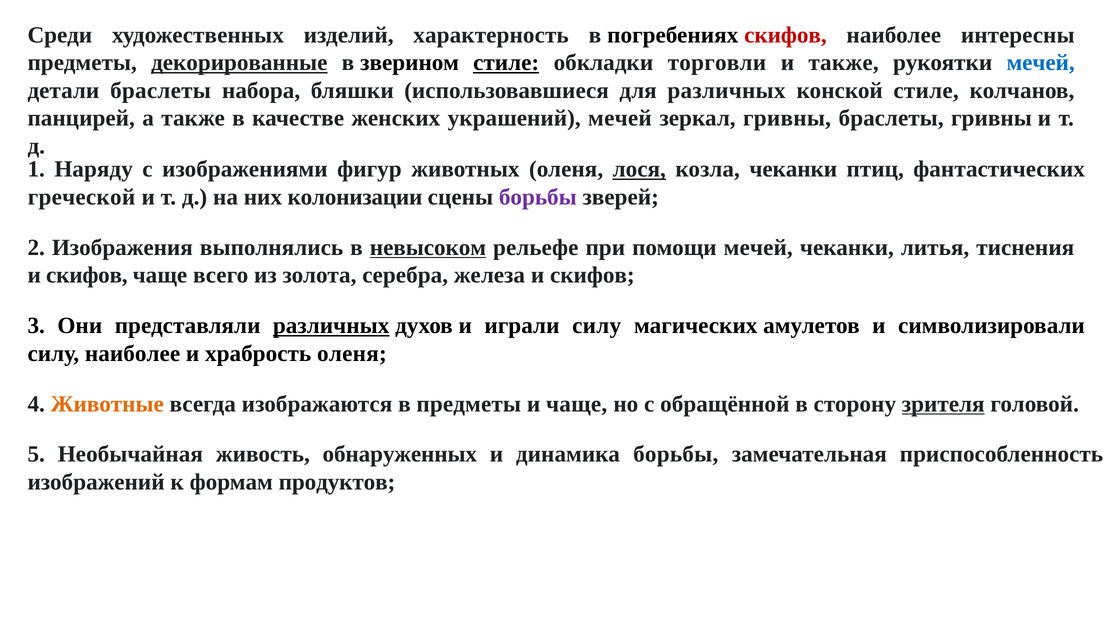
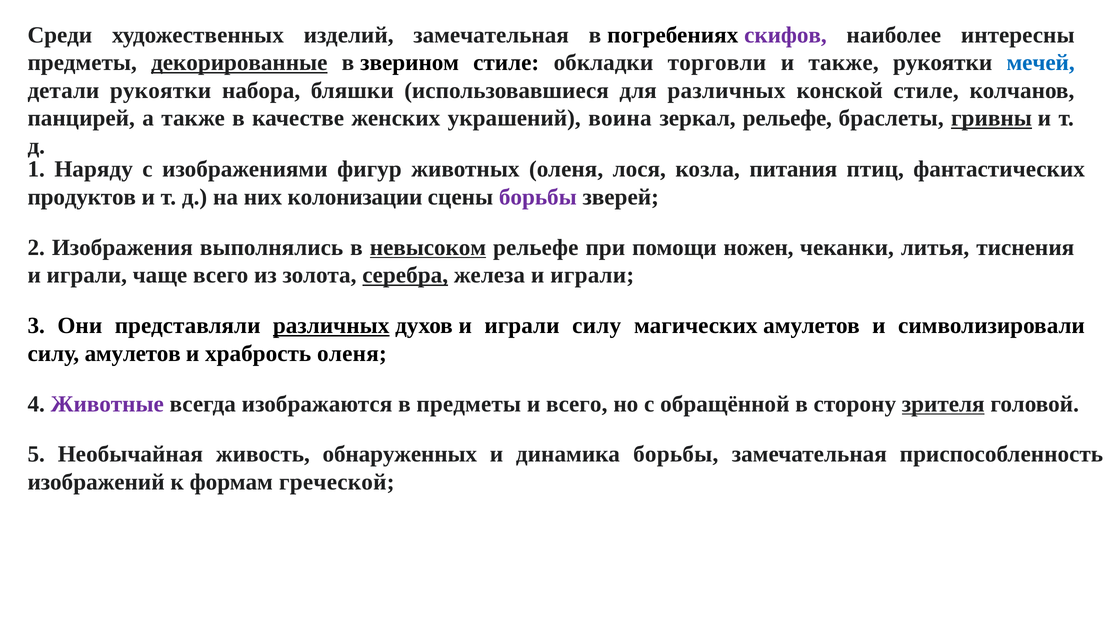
изделий характерность: характерность -> замечательная (491, 35)
скифов colour: red -> purple (785, 35)
стиле underline: present -> none (506, 63)
детали браслеты: браслеты -> рукоятки (161, 91)
украшений мечей: мечей -> воина (620, 118)
зеркал гривны: гривны -> рельефе (787, 118)
гривны underline: none -> present (991, 118)
лося underline: present -> none (639, 169)
козла чеканки: чеканки -> питания (793, 169)
греческой: греческой -> продуктов (82, 197)
помощи мечей: мечей -> ножен (758, 248)
скифов: скифов -> играли (87, 276)
серебра underline: none -> present (405, 276)
железа и скифов: скифов -> играли (592, 276)
силу наиболее: наиболее -> амулетов (133, 354)
Животные colour: orange -> purple (107, 404)
и чаще: чаще -> всего (577, 404)
продуктов: продуктов -> греческой (337, 482)
